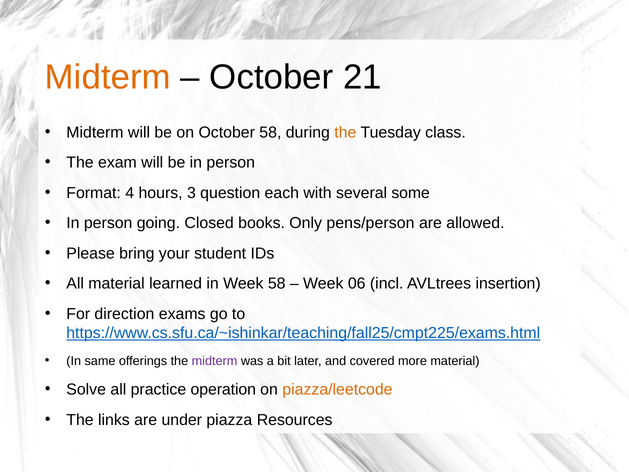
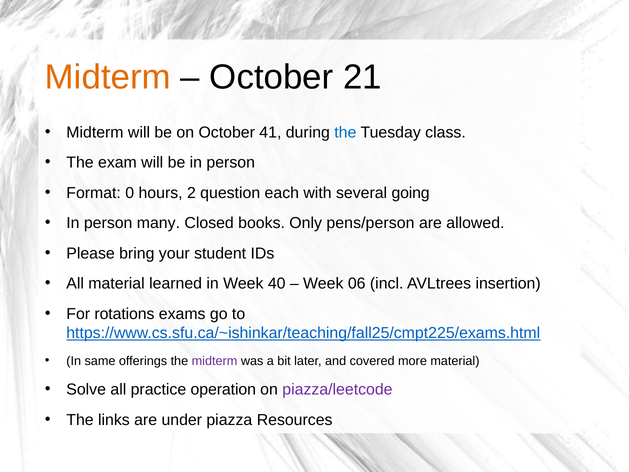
October 58: 58 -> 41 (270, 132)
the colour: orange -> blue (345, 132)
4: 4 -> 0 (130, 193)
3: 3 -> 2 (191, 193)
some: some -> going (411, 193)
going: going -> many (158, 223)
Week 58: 58 -> 40 (277, 283)
direction: direction -> rotations (124, 314)
piazza/leetcode colour: orange -> purple (337, 389)
